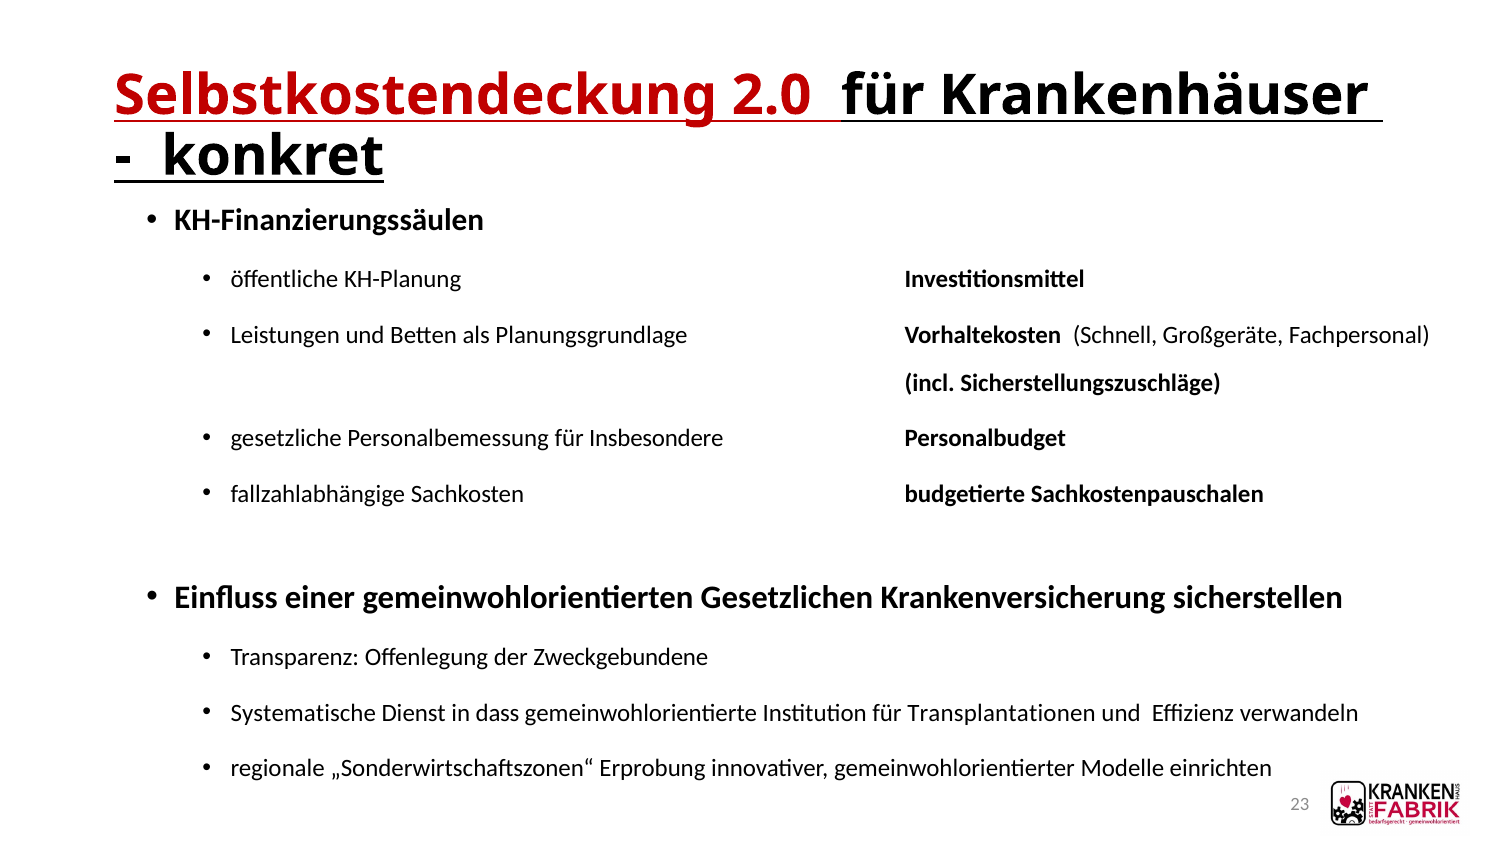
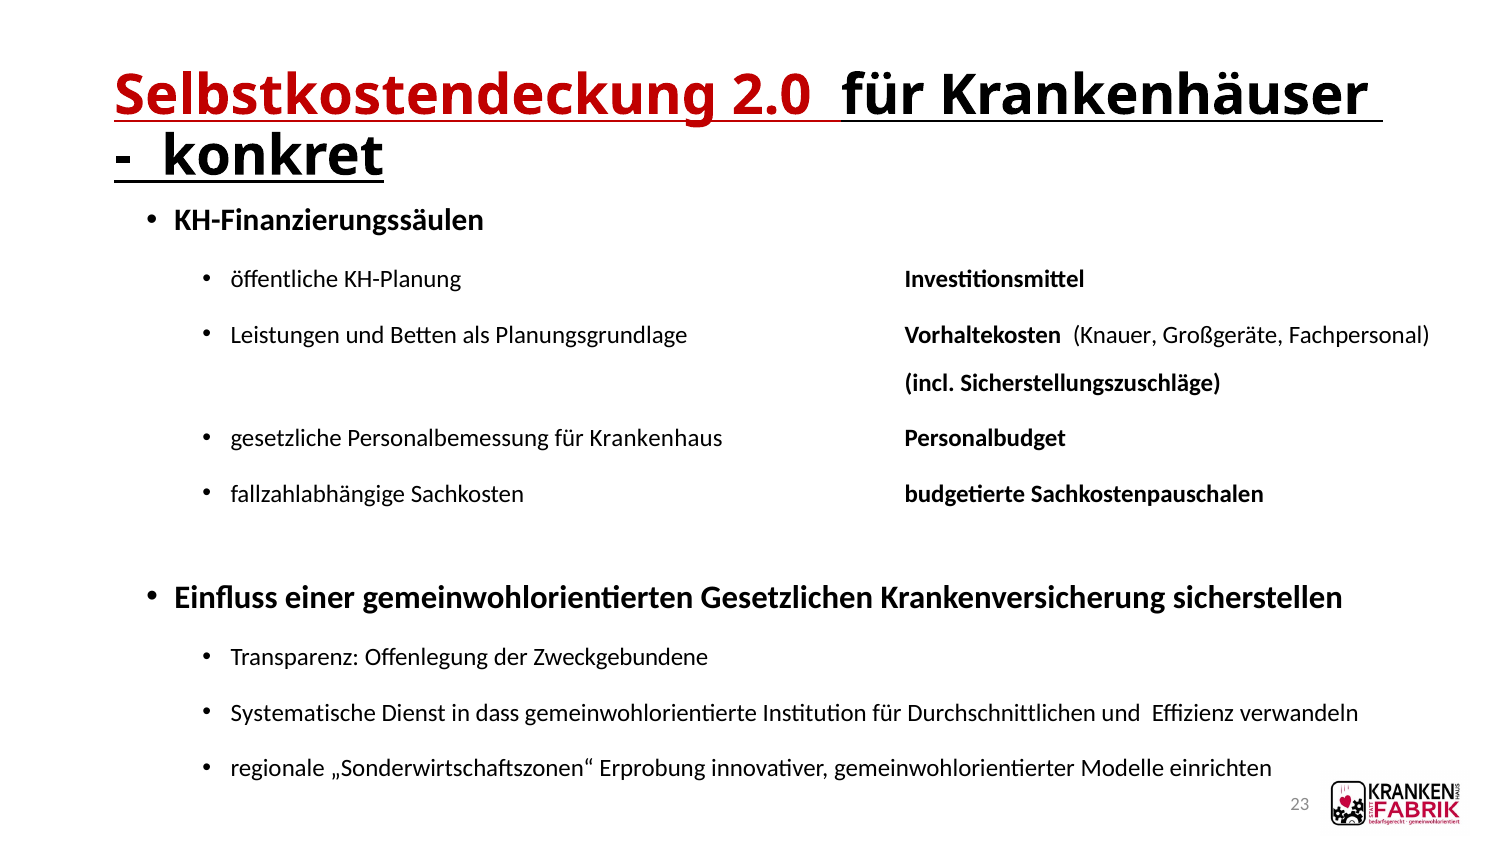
Schnell: Schnell -> Knauer (1115, 335)
Insbesondere: Insbesondere -> Krankenhaus (656, 439)
Transplantationen: Transplantationen -> Durchschnittlichen (1002, 713)
